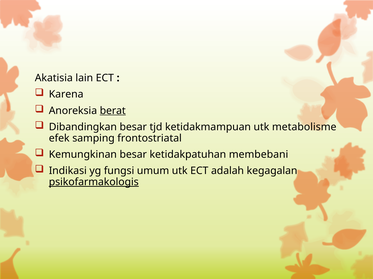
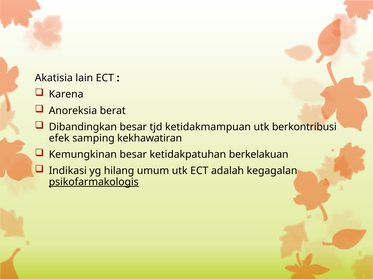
berat underline: present -> none (113, 111)
metabolisme: metabolisme -> berkontribusi (304, 127)
frontostriatal: frontostriatal -> kekhawatiran (150, 138)
membebani: membebani -> berkelakuan (259, 155)
fungsi: fungsi -> hilang (119, 171)
